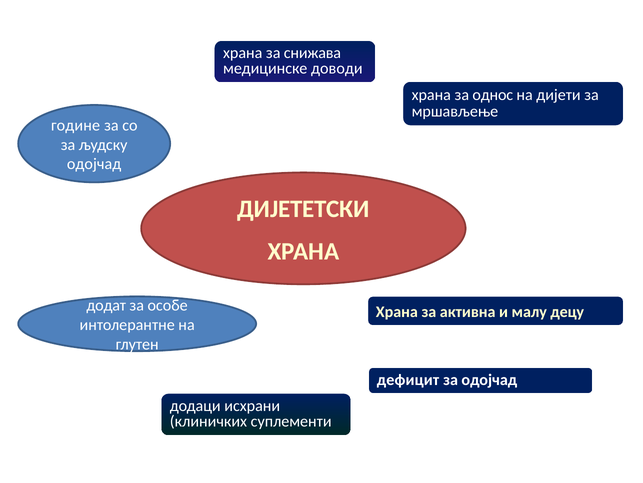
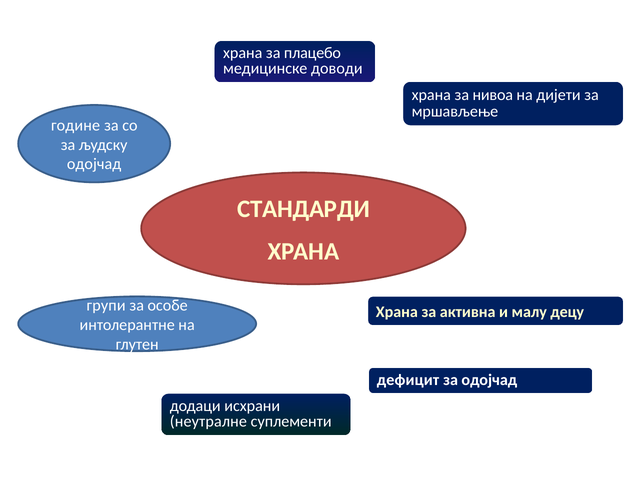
снижава: снижава -> плацебо (312, 53)
однос: однос -> нивоа (493, 95)
ДИЈЕТЕТСКИ: ДИЈЕТЕТСКИ -> СТАНДАРДИ (303, 208)
додат: додат -> групи (106, 305)
клиничких: клиничких -> неутралне (208, 421)
